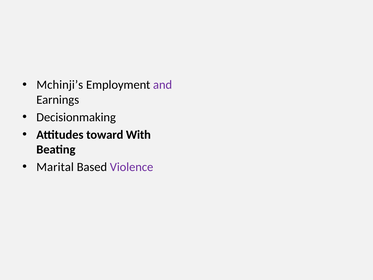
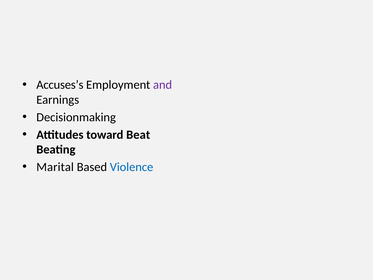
Mchinji’s: Mchinji’s -> Accuses’s (60, 85)
With: With -> Beat (138, 135)
Violence colour: purple -> blue (132, 167)
